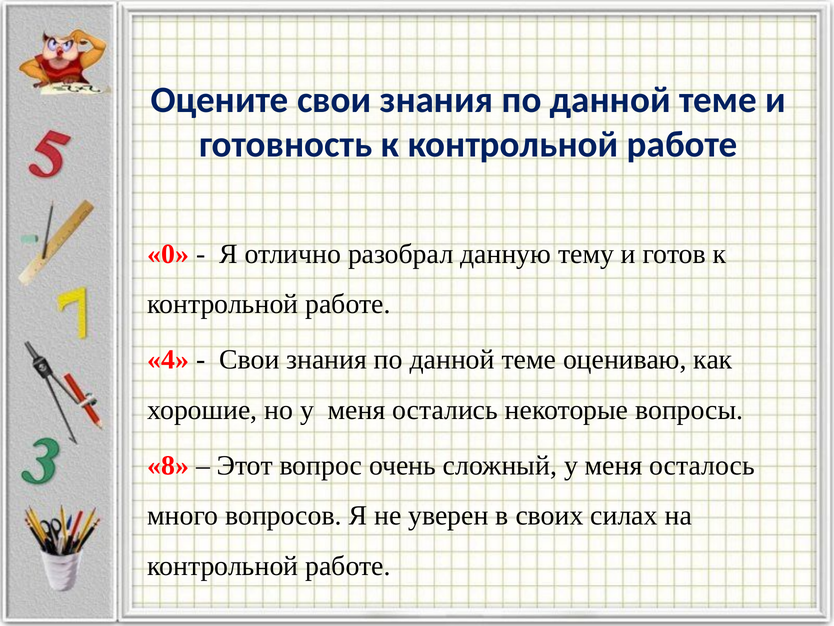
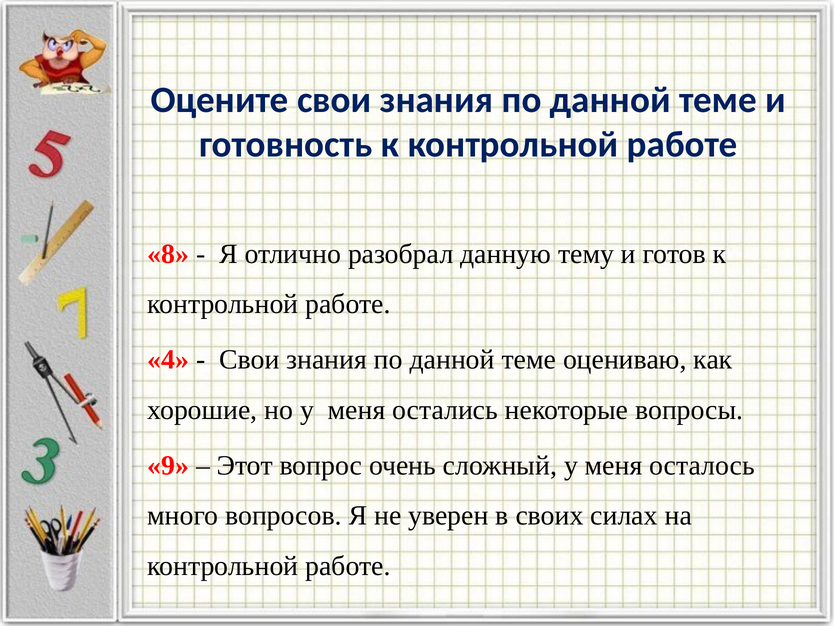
0: 0 -> 8 (168, 254)
8: 8 -> 9 (168, 465)
